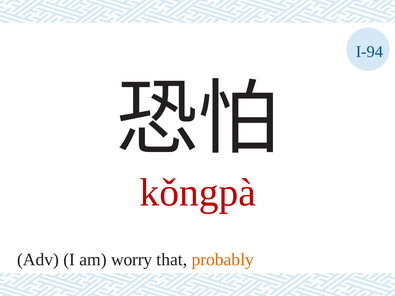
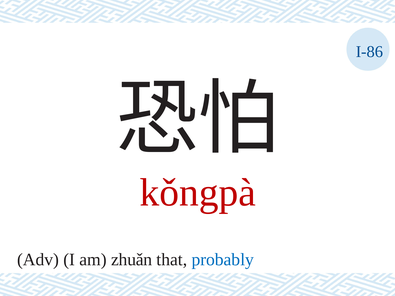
I-94: I-94 -> I-86 (369, 52)
worry: worry -> zhuǎn (132, 260)
probably colour: orange -> blue (223, 260)
